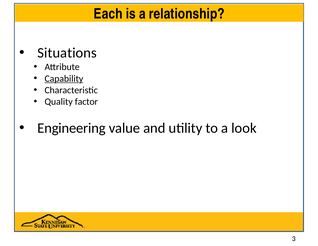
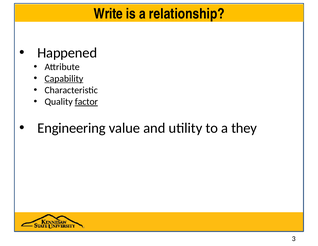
Each: Each -> Write (108, 14)
Situations: Situations -> Happened (67, 53)
factor underline: none -> present (86, 102)
look: look -> they (244, 128)
